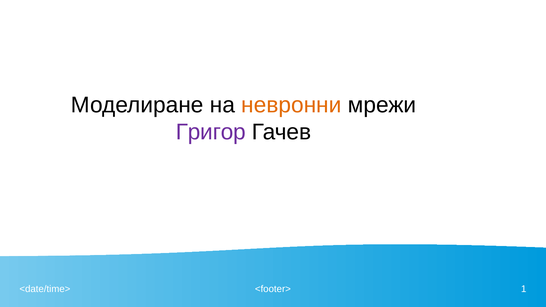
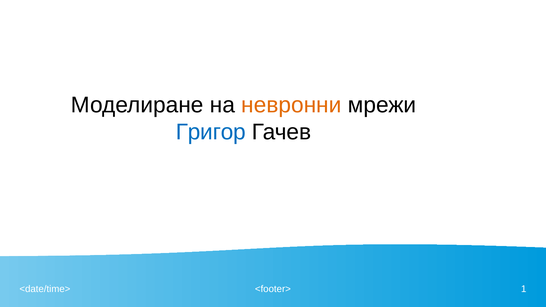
Григор colour: purple -> blue (211, 132)
